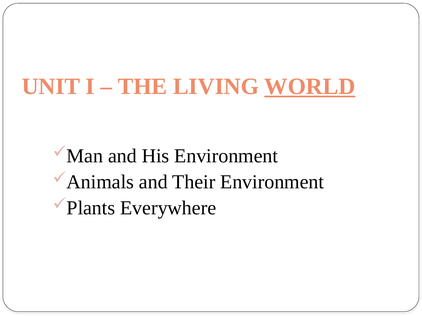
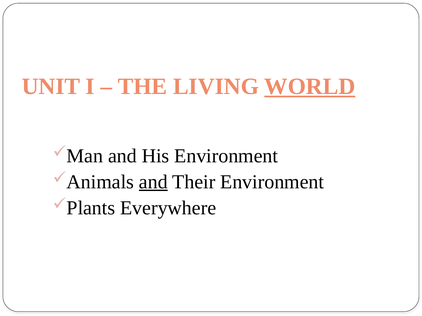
and underline: none -> present (153, 182)
